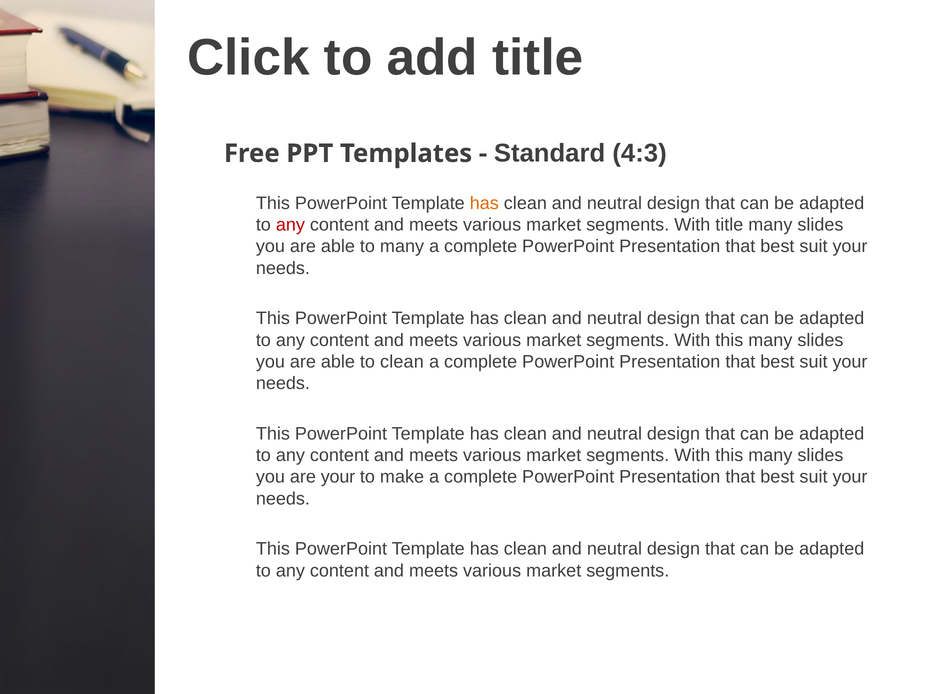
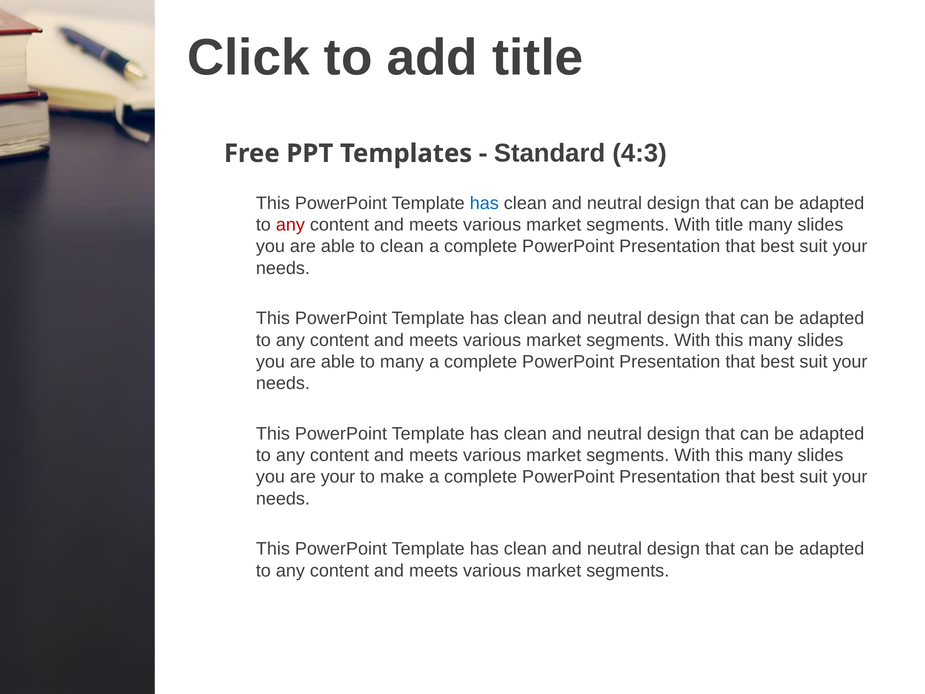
has colour: orange -> blue (484, 203)
to many: many -> clean (402, 246)
to clean: clean -> many (402, 362)
